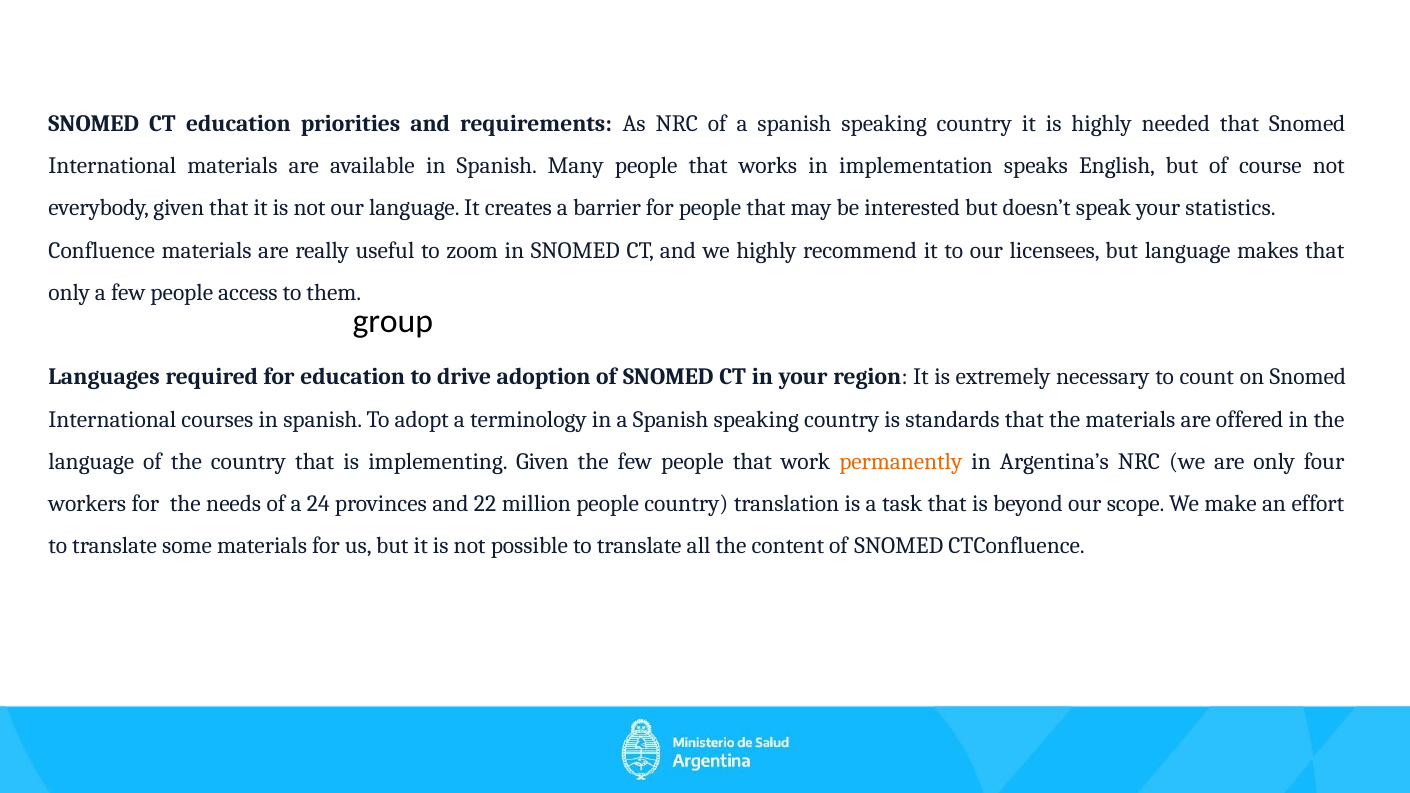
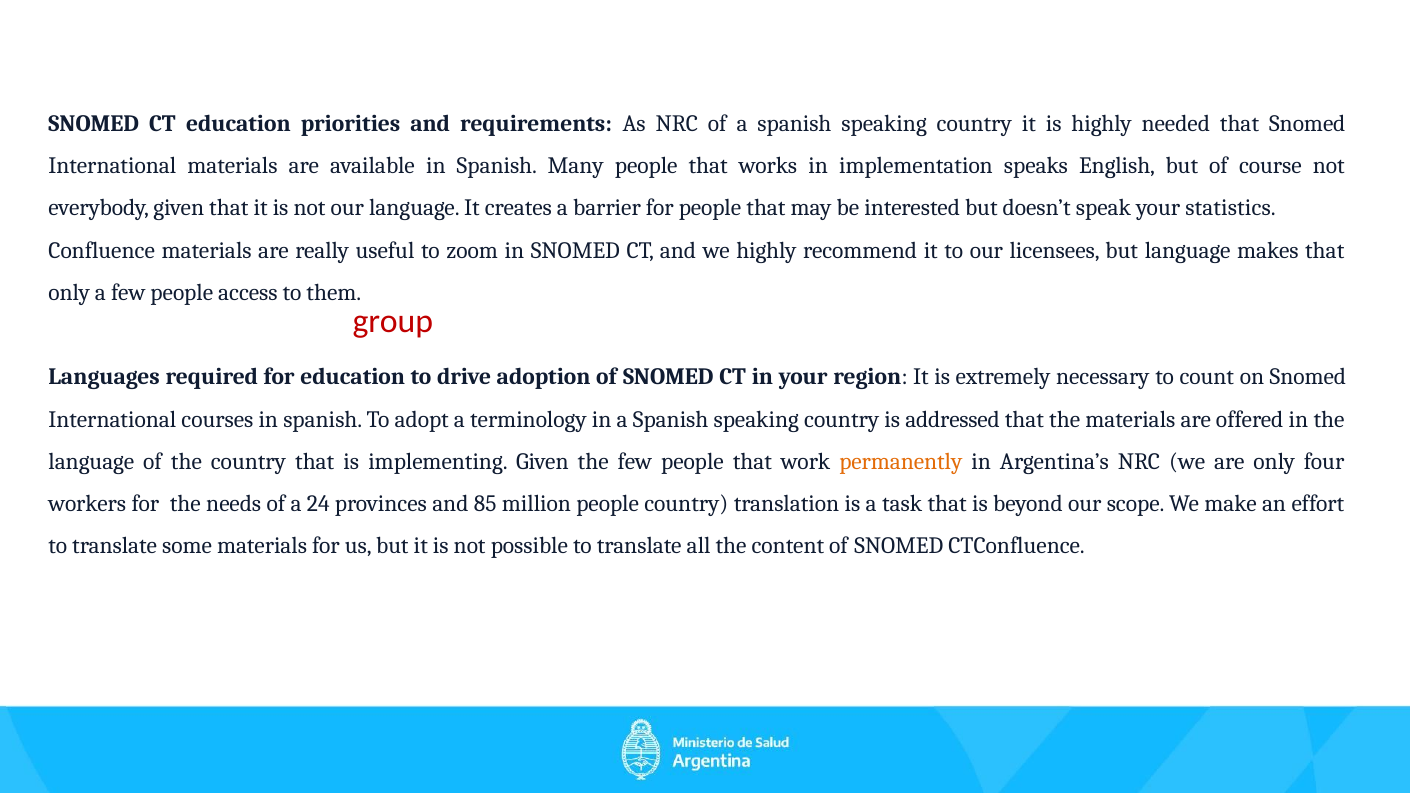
group colour: black -> red (393, 321)
standards: standards -> addressed (953, 419)
22: 22 -> 85 (485, 504)
